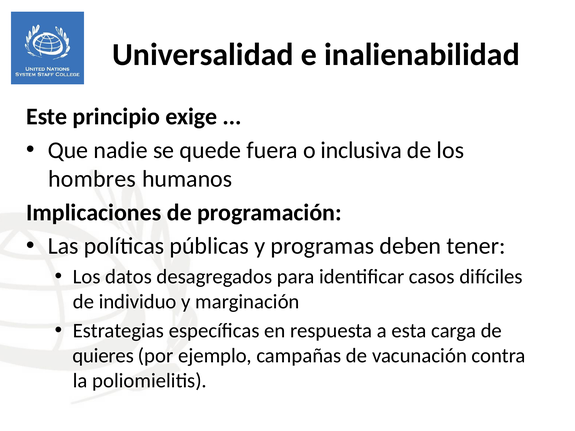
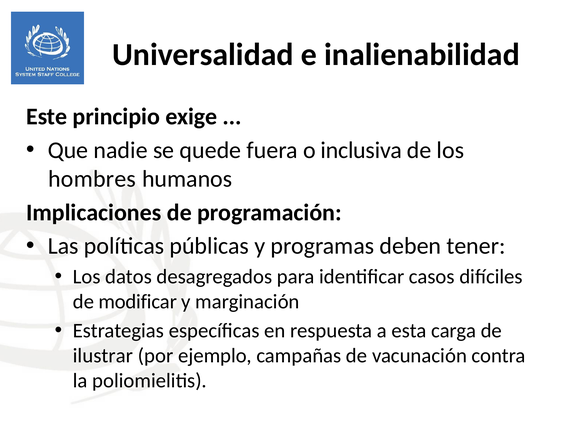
individuo: individuo -> modificar (138, 302)
quieres: quieres -> ilustrar (103, 356)
